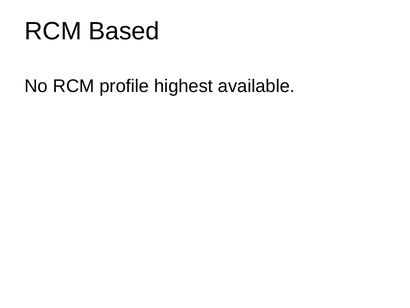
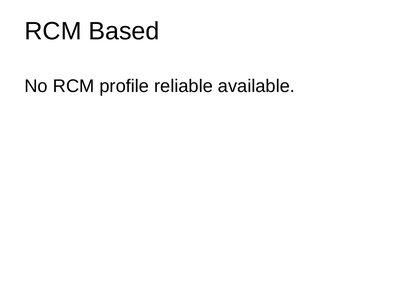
highest: highest -> reliable (184, 86)
